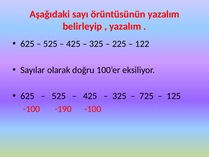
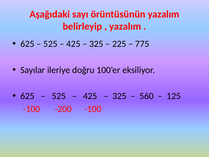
122: 122 -> 775 (142, 44)
olarak: olarak -> ileriye (59, 70)
725: 725 -> 560 (147, 96)
-190: -190 -> -200 (63, 109)
